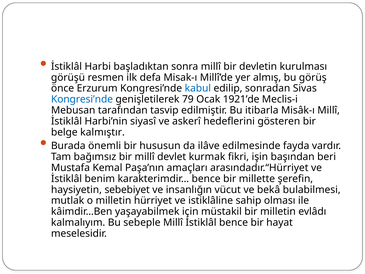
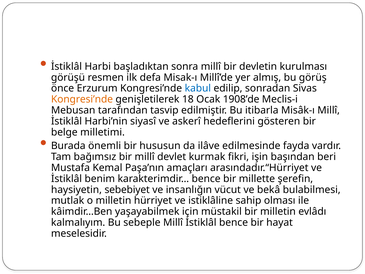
Kongresi’nde colour: blue -> orange (82, 99)
79: 79 -> 18 (188, 99)
1921’de: 1921’de -> 1908’de (241, 99)
kalmıştır: kalmıştır -> milletimi (103, 132)
